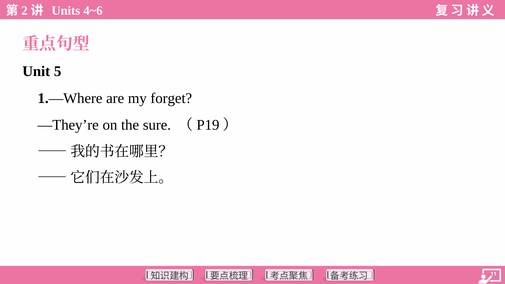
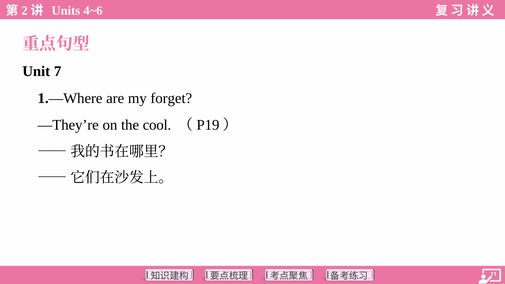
5: 5 -> 7 (58, 71)
sure: sure -> cool (157, 125)
